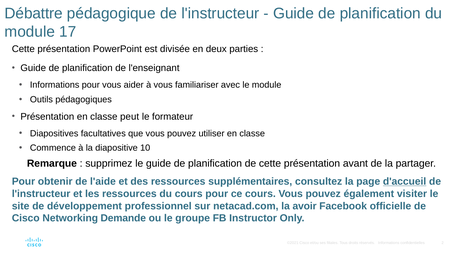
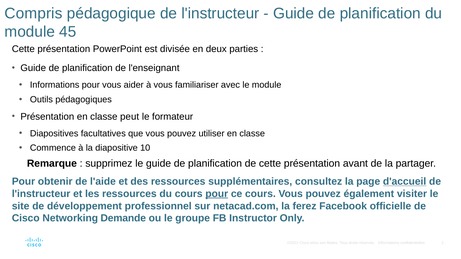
Débattre: Débattre -> Compris (34, 13)
17: 17 -> 45 (68, 32)
pour underline: none -> present (217, 194)
avoir: avoir -> ferez (305, 206)
